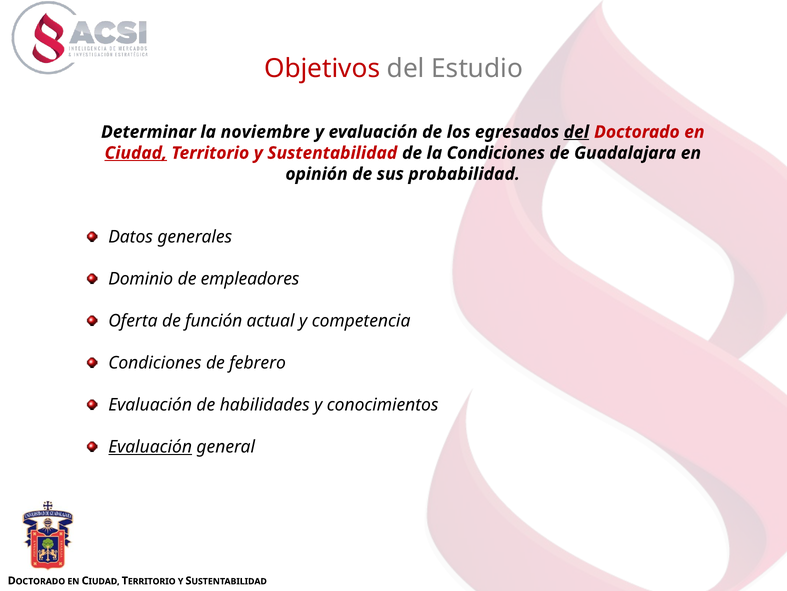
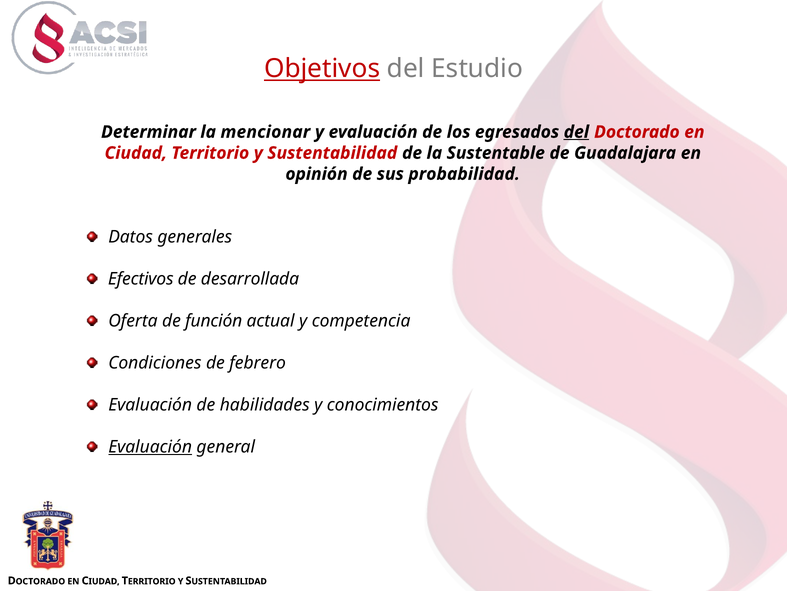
Objetivos underline: none -> present (322, 69)
noviembre: noviembre -> mencionar (265, 132)
Ciudad underline: present -> none (136, 153)
la Condiciones: Condiciones -> Sustentable (496, 153)
Dominio: Dominio -> Efectivos (141, 279)
empleadores: empleadores -> desarrollada (250, 279)
